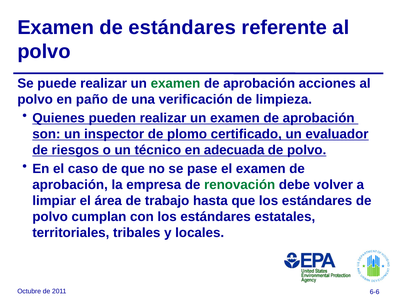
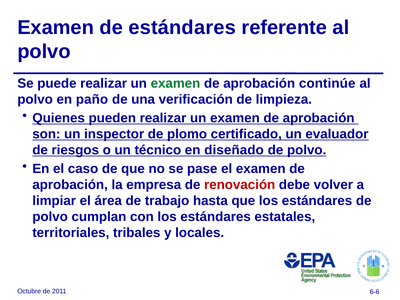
acciones: acciones -> continúe (327, 83)
adecuada: adecuada -> diseñado (234, 150)
renovación colour: green -> red (240, 185)
